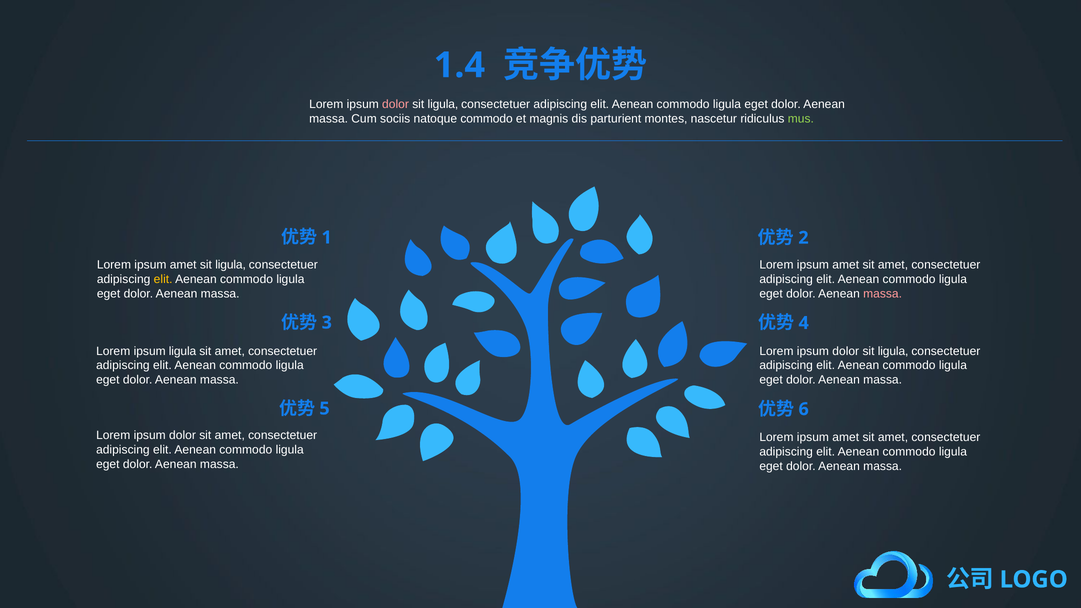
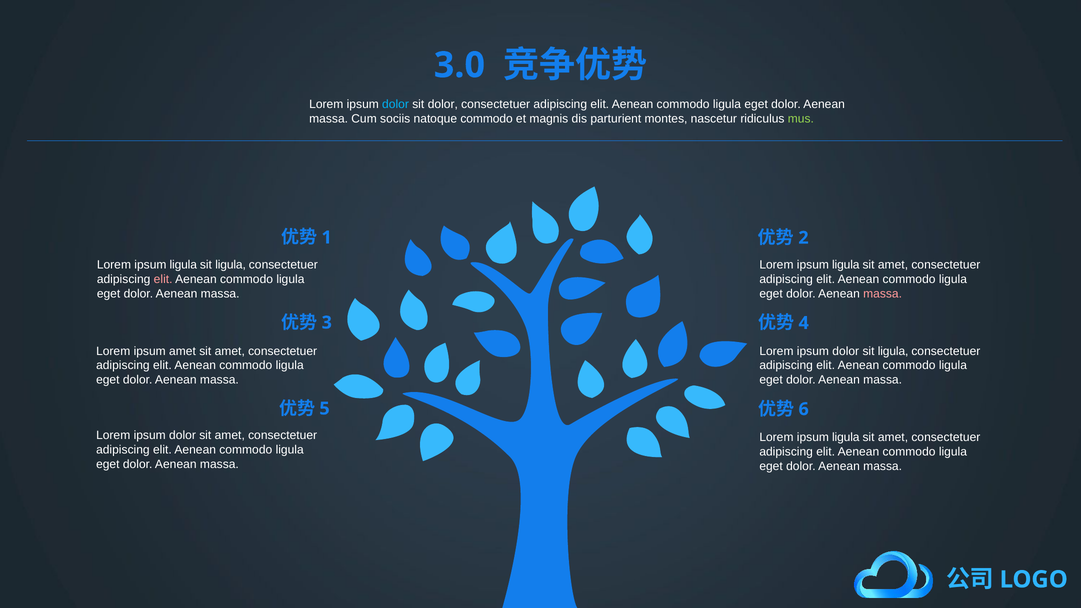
1.4: 1.4 -> 3.0 (459, 65)
dolor colour: pink -> light blue (396, 105)
ligula: ligula -> dolor (443, 105)
amet: amet -> ligula (183, 265)
amet: amet -> ligula (846, 265)
elit colour: yellow -> pink (163, 279)
ipsum ligula: ligula -> amet (182, 351)
amet: amet -> ligula (846, 437)
